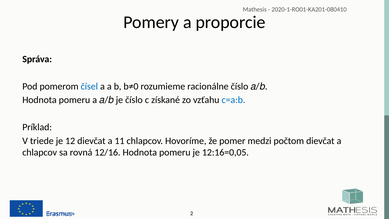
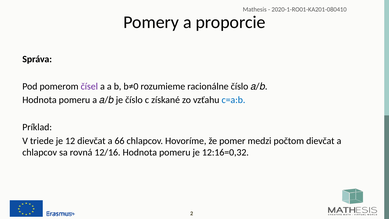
čísel colour: blue -> purple (89, 86)
11: 11 -> 66 (119, 141)
12:16=0,05: 12:16=0,05 -> 12:16=0,32 (225, 152)
